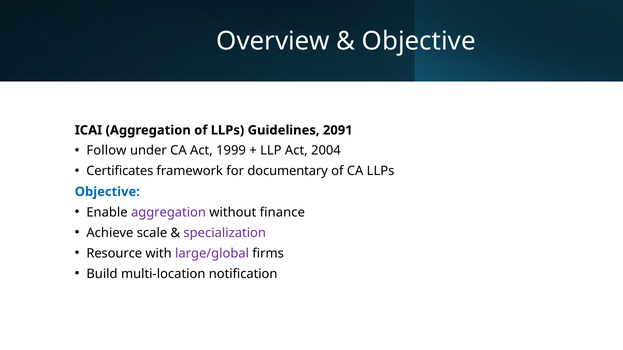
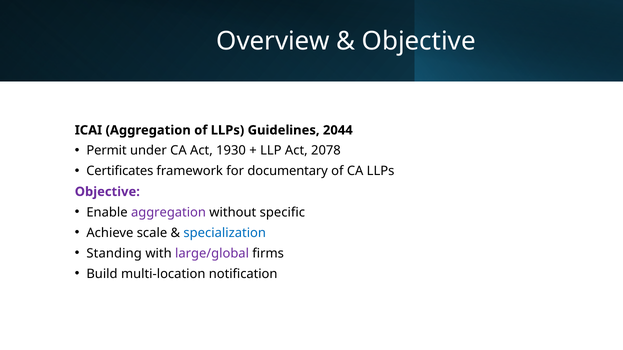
2091: 2091 -> 2044 (338, 130)
Follow: Follow -> Permit (107, 151)
1999: 1999 -> 1930 (231, 151)
2004: 2004 -> 2078 (326, 151)
Objective colour: blue -> purple (107, 192)
finance: finance -> specific (282, 212)
specialization colour: purple -> blue (225, 233)
Resource: Resource -> Standing (114, 254)
